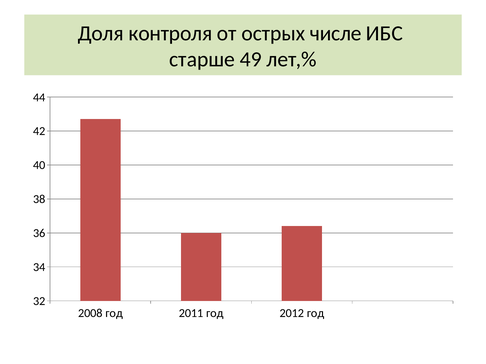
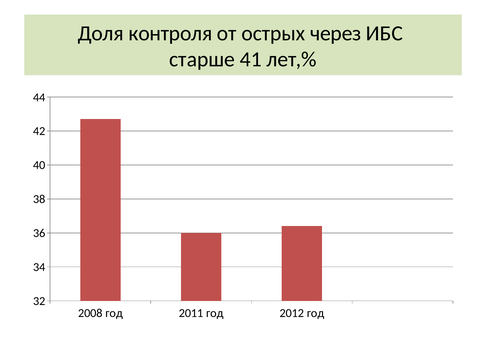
числе: числе -> через (336, 34)
49: 49 -> 41 (251, 59)
